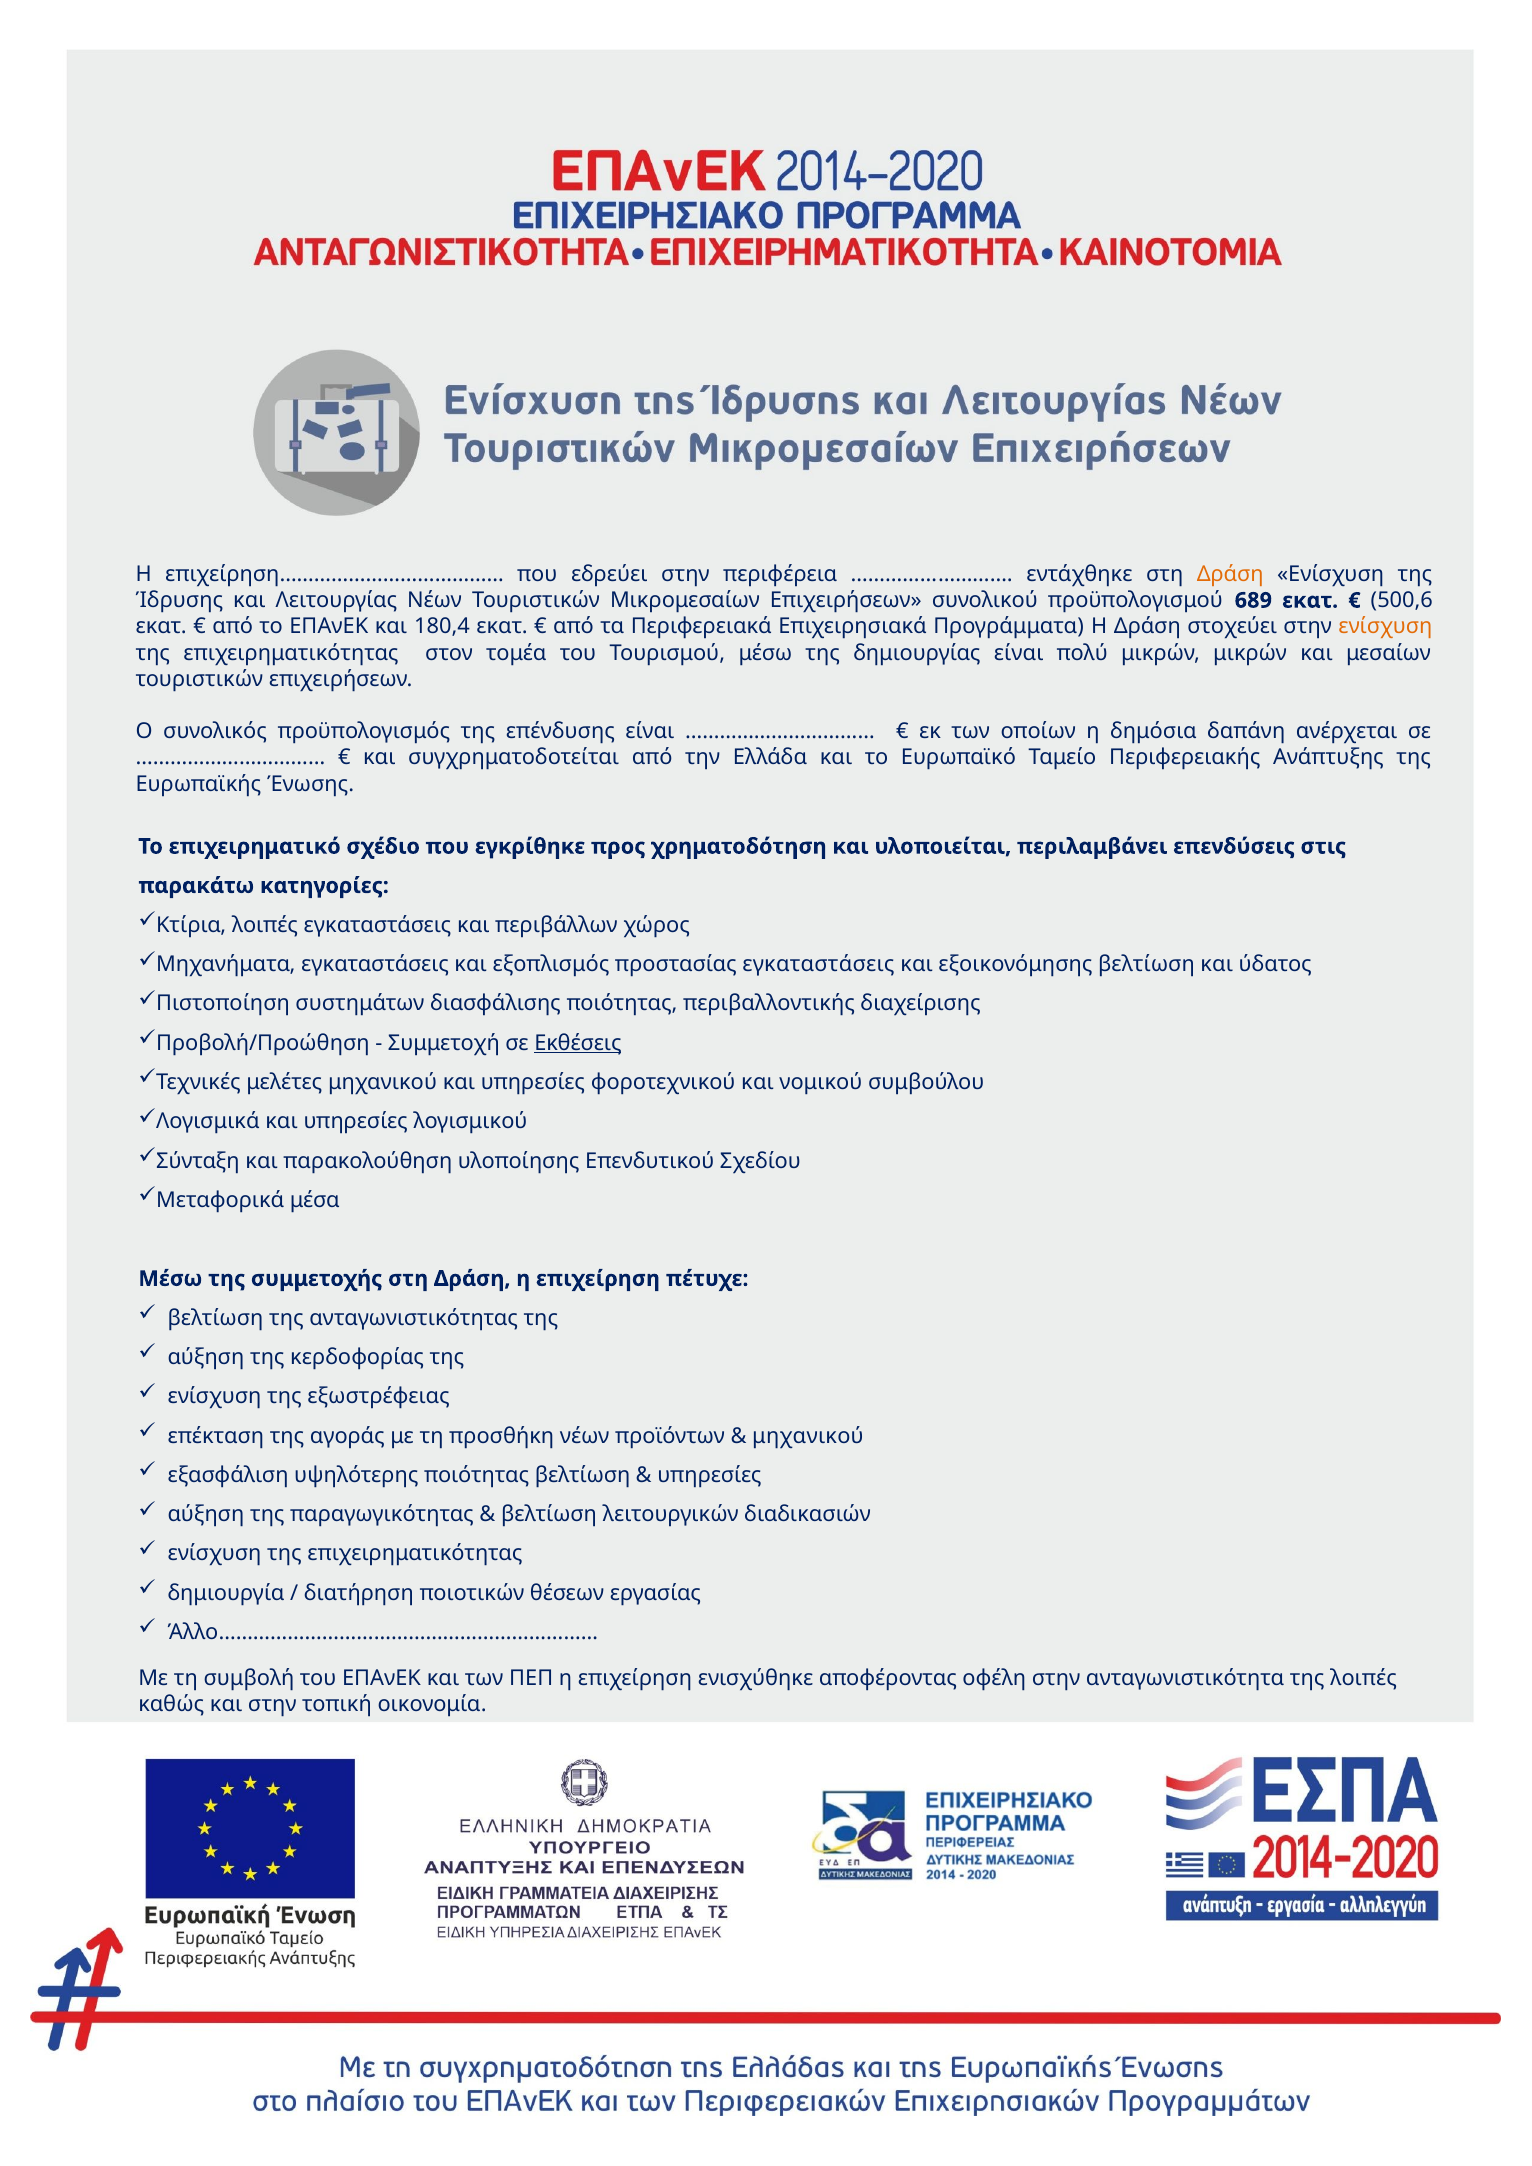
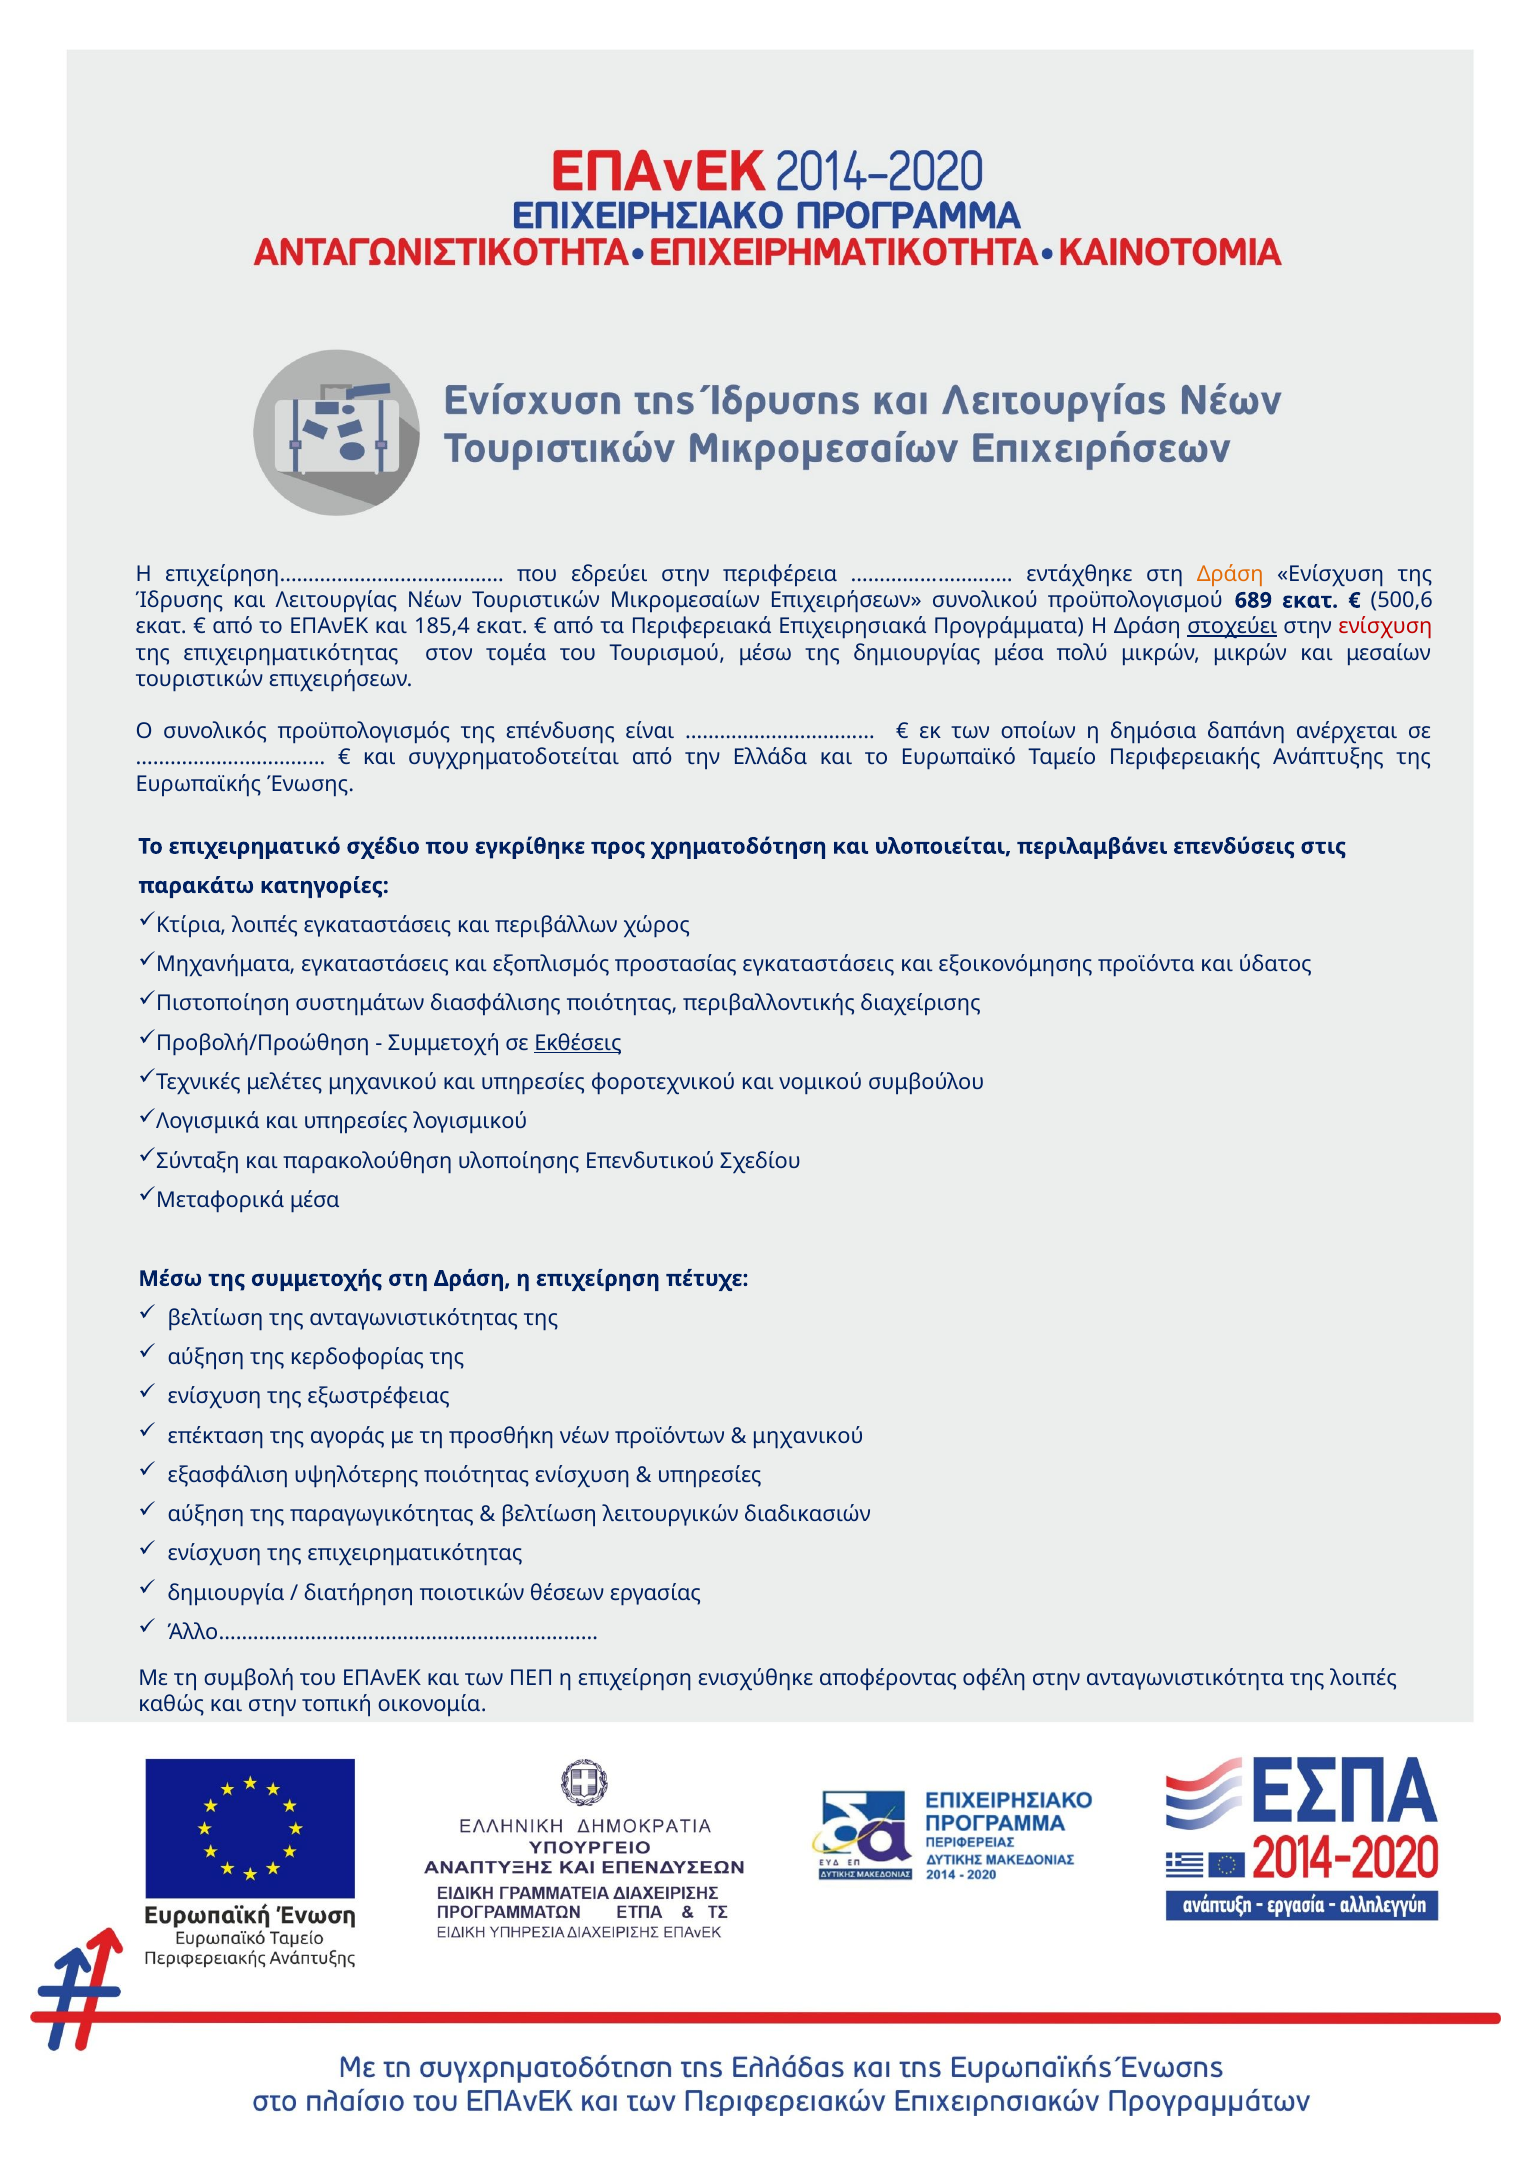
180,4: 180,4 -> 185,4 (442, 627)
στοχεύει underline: none -> present (1232, 627)
ενίσχυση colour: orange -> red (1385, 627)
δημιουργίας είναι: είναι -> μέσα (1019, 653)
εξοικονόμησης βελτίωση: βελτίωση -> προϊόντα (1146, 965)
ποιότητας βελτίωση: βελτίωση -> ενίσχυση (582, 1475)
